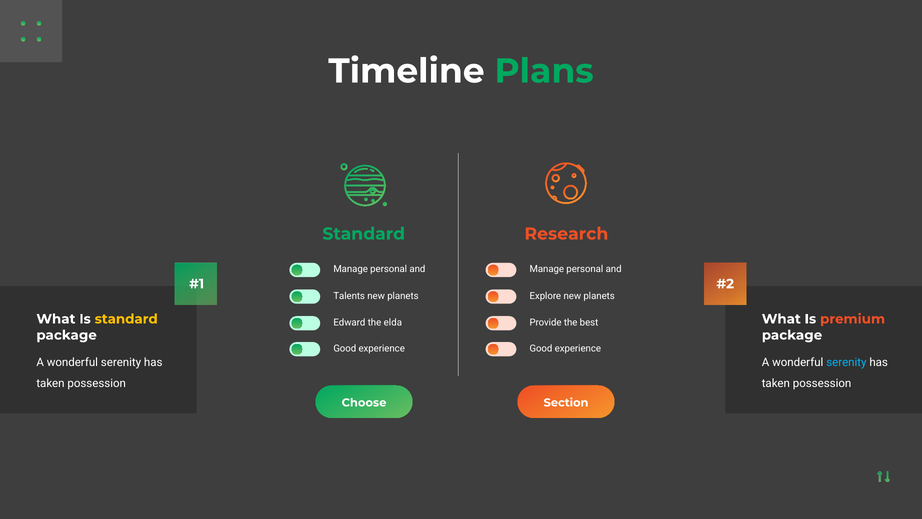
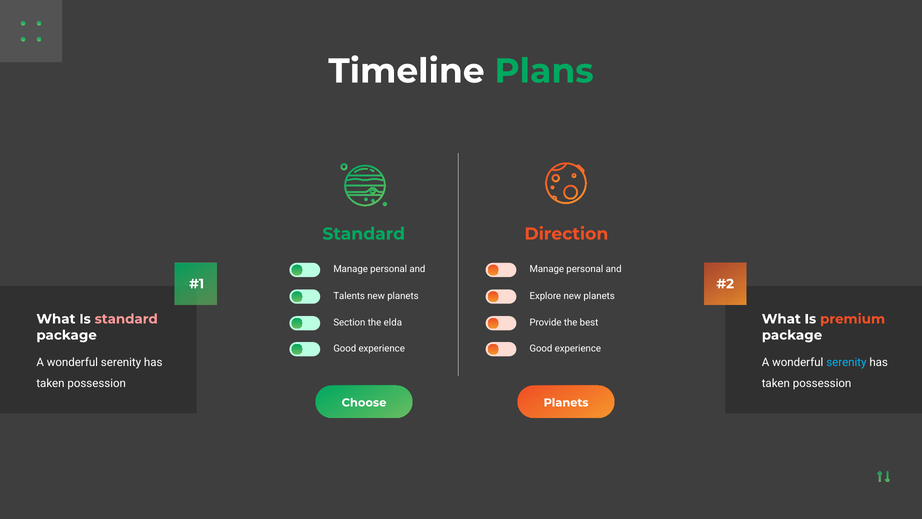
Research: Research -> Direction (566, 234)
standard colour: yellow -> pink (126, 319)
Edward: Edward -> Section (349, 322)
Section: Section -> Planets (566, 402)
